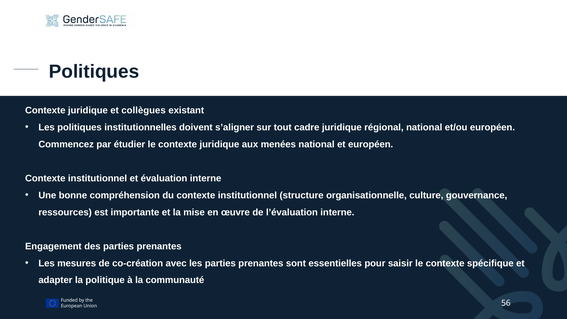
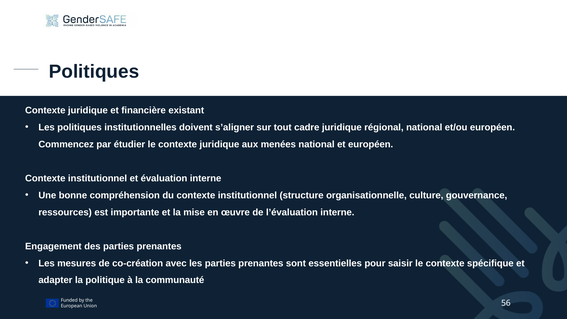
collègues: collègues -> financière (144, 110)
